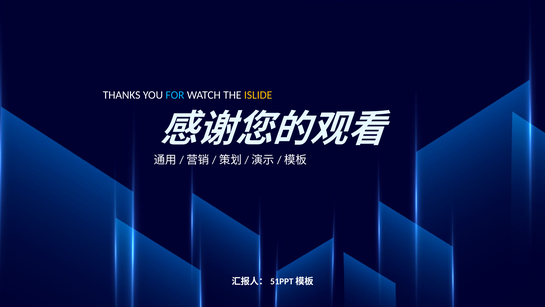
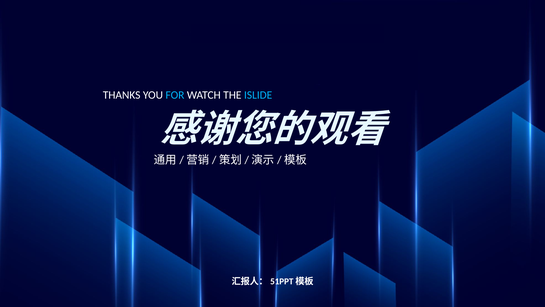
ISLIDE colour: yellow -> light blue (258, 95)
